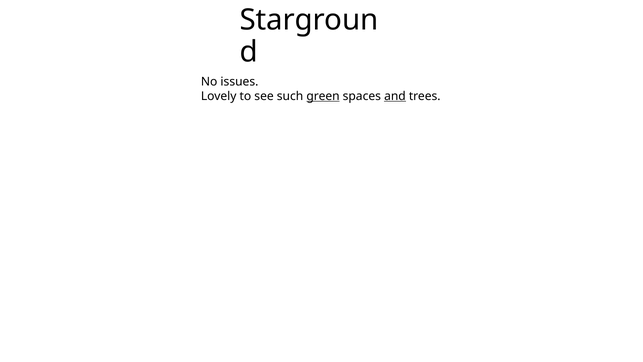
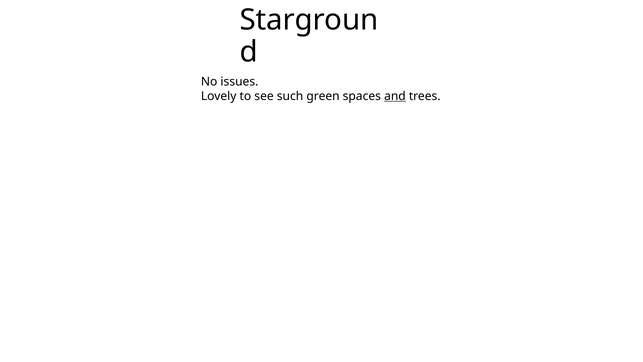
green underline: present -> none (323, 96)
